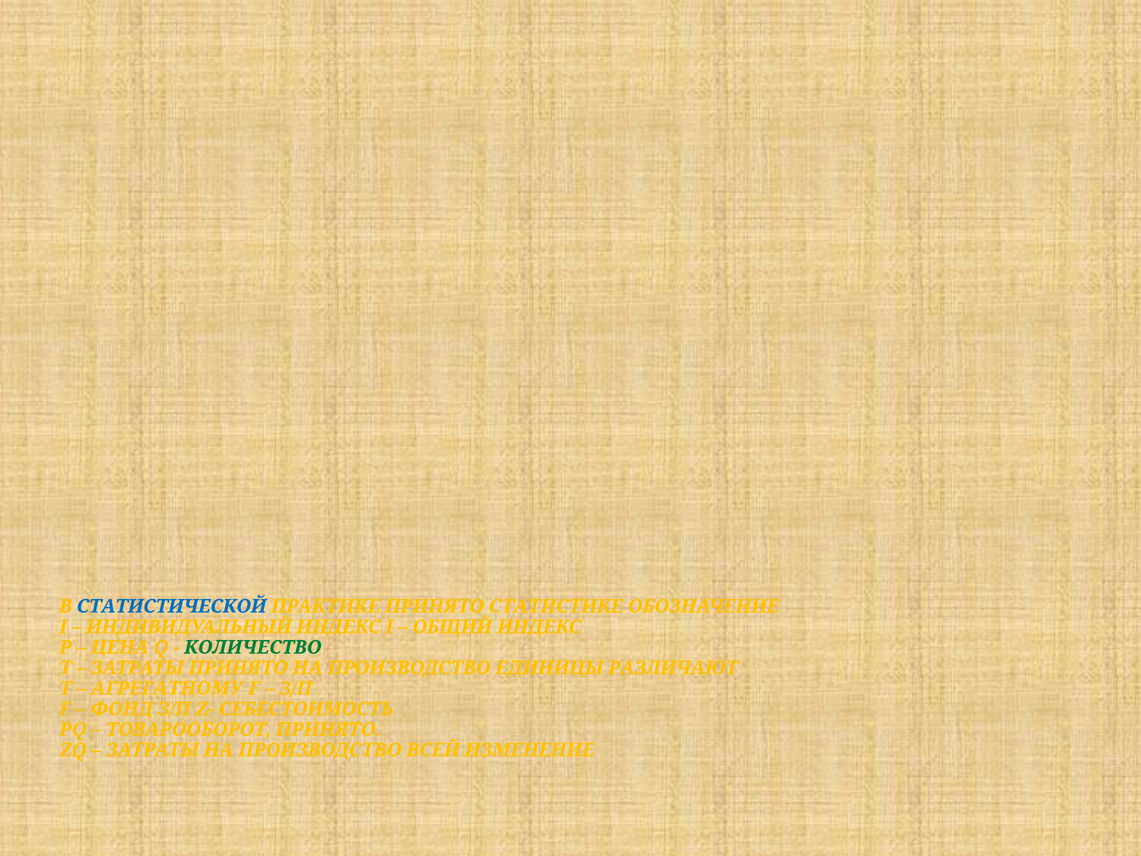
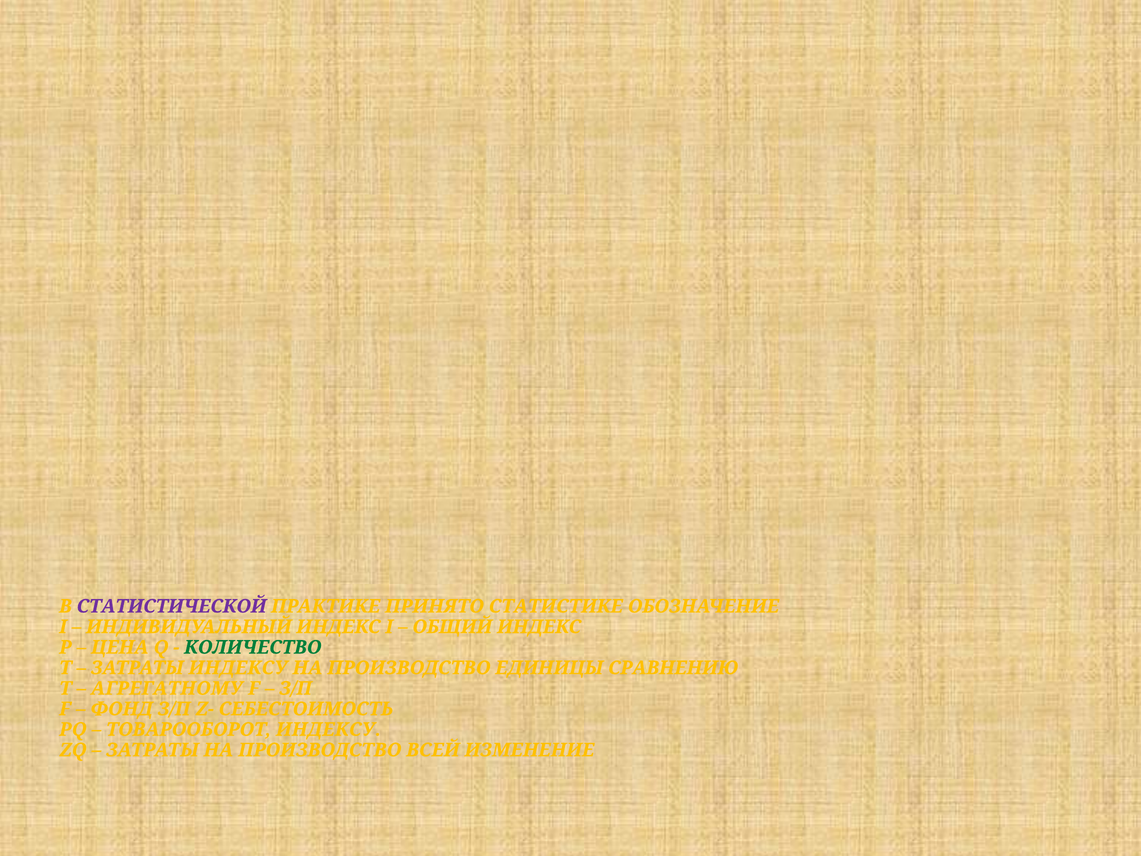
СТАТИСТИЧЕСКОЙ colour: blue -> purple (172, 606)
ЗАТРАТЫ ПРИНЯТО: ПРИНЯТО -> ИНДЕКСУ (238, 668)
РАЗЛИЧАЮТ: РАЗЛИЧАЮТ -> СРАВНЕНИЮ (673, 668)
ТОВАРООБОРОТ ПРИНЯТО: ПРИНЯТО -> ИНДЕКСУ (329, 729)
